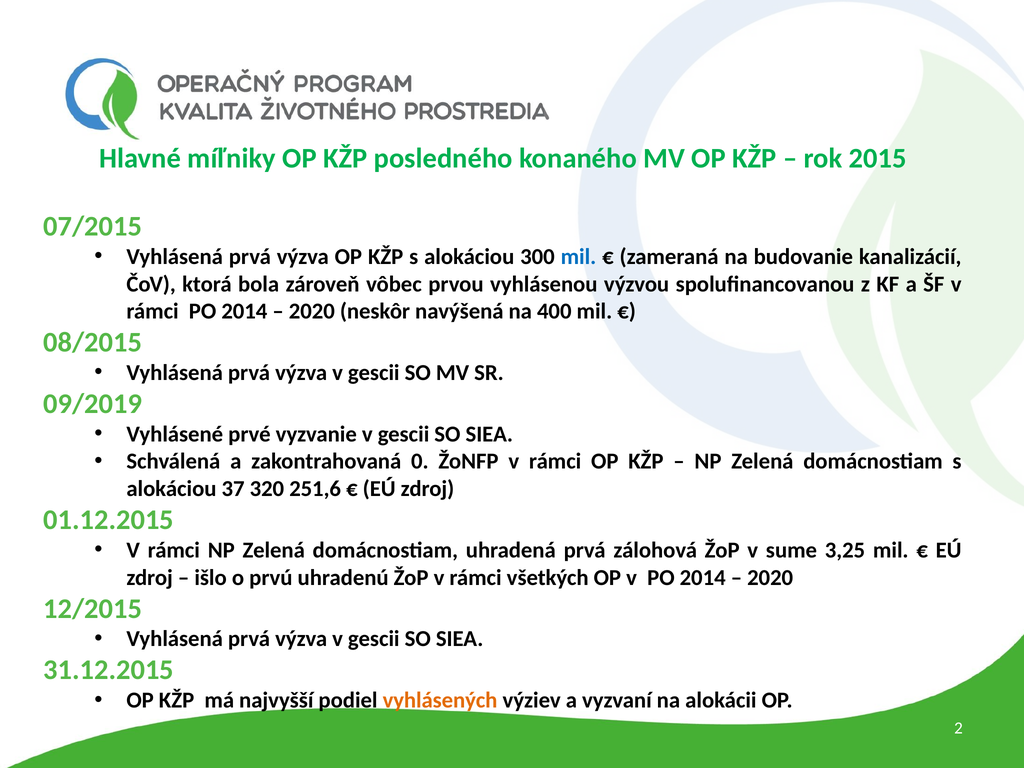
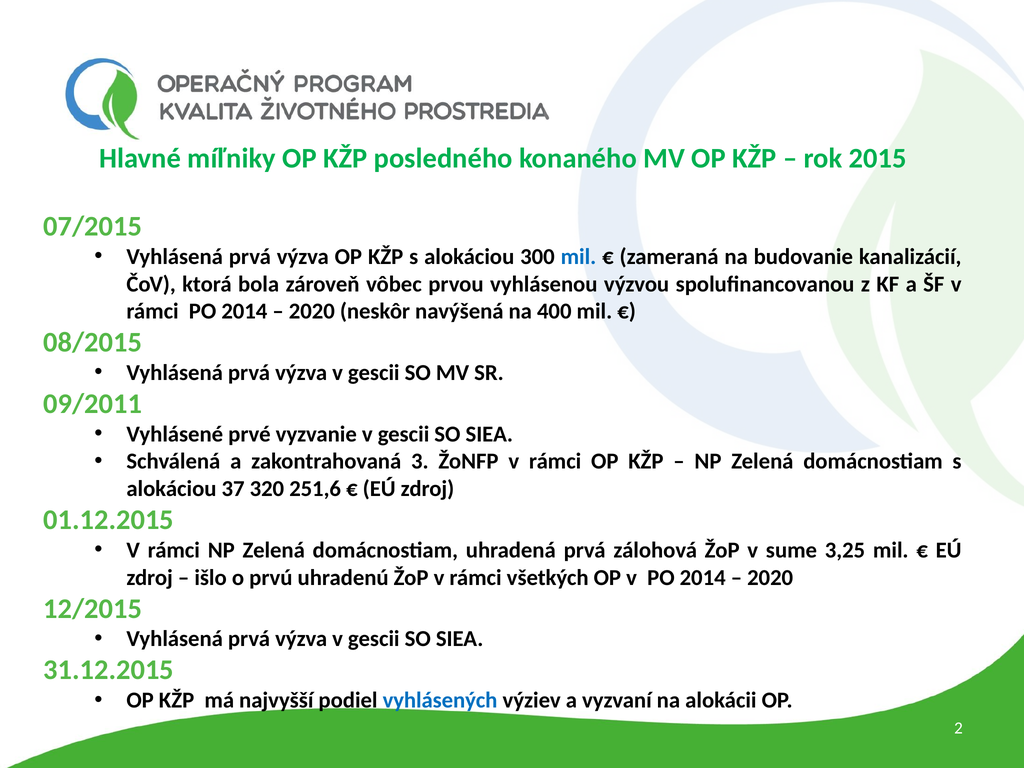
09/2019: 09/2019 -> 09/2011 (93, 404)
0: 0 -> 3 (420, 461)
vyhlásených colour: orange -> blue (440, 700)
